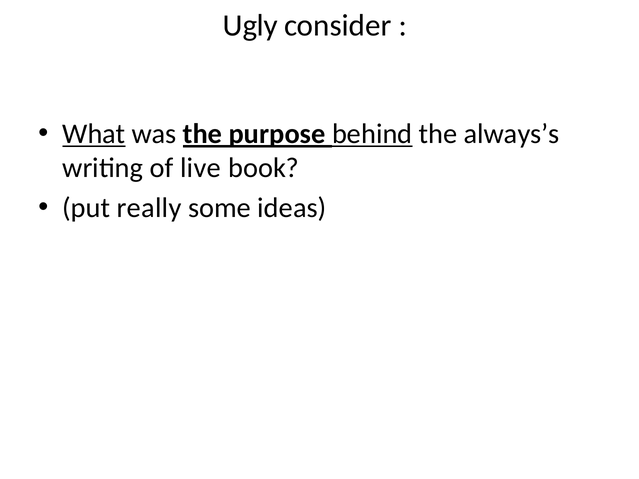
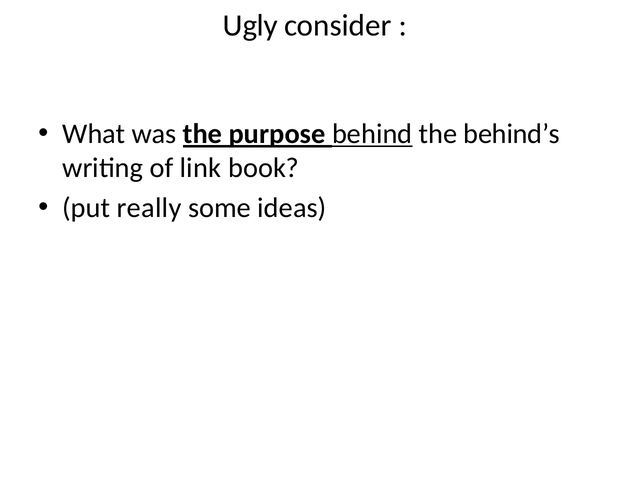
What underline: present -> none (94, 134)
always’s: always’s -> behind’s (512, 134)
live: live -> link (200, 168)
